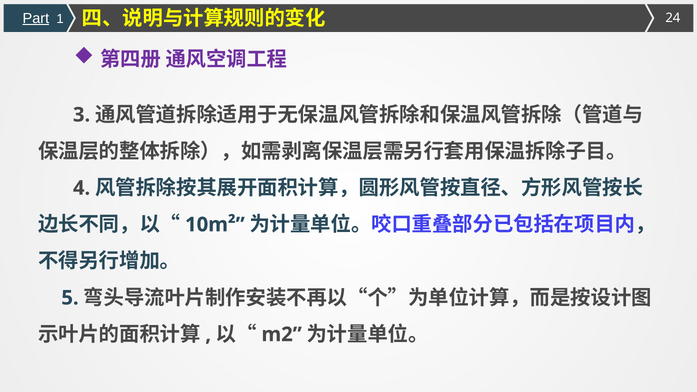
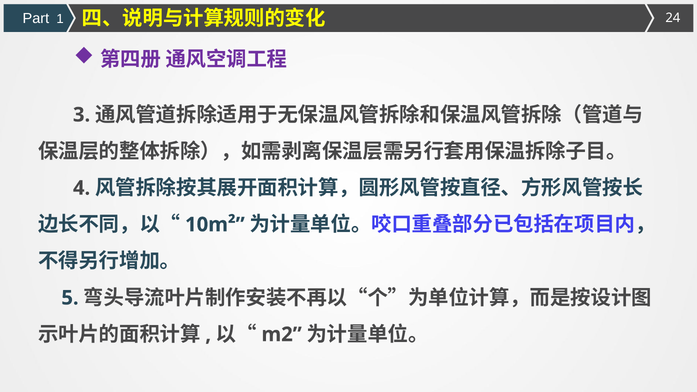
Part underline: present -> none (36, 18)
